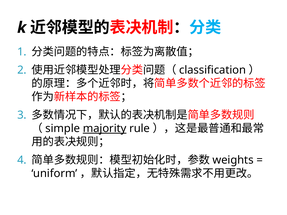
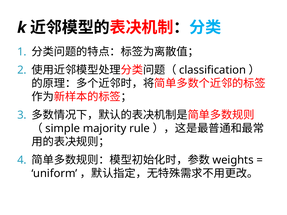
majority underline: present -> none (105, 129)
